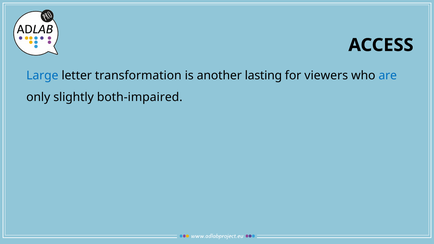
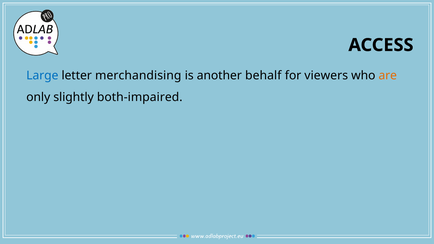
transformation: transformation -> merchandising (138, 75)
lasting: lasting -> behalf (263, 75)
are colour: blue -> orange (388, 75)
